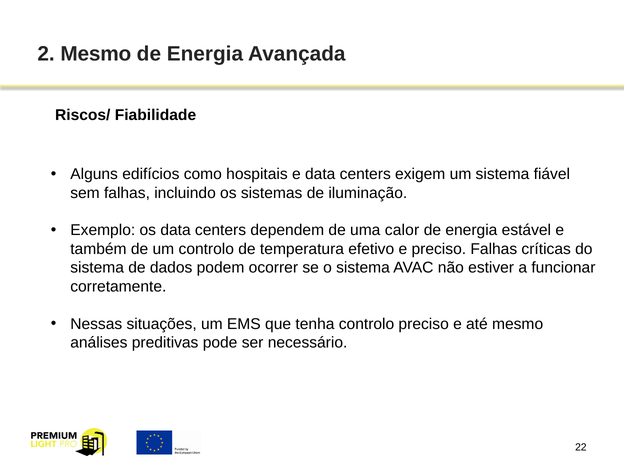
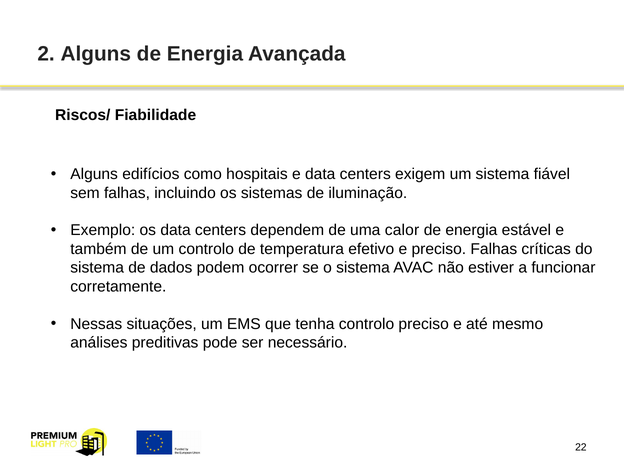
2 Mesmo: Mesmo -> Alguns (96, 54)
